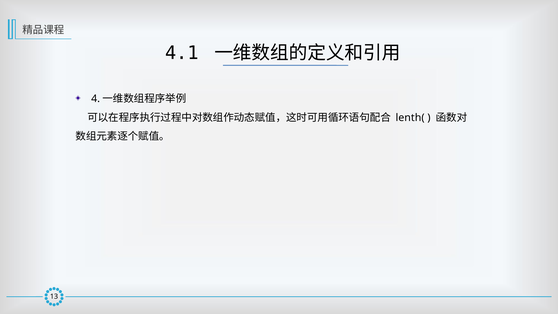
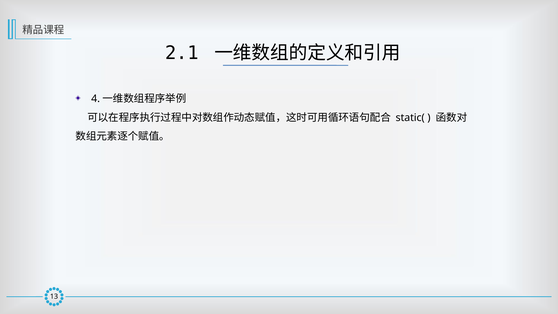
4.1: 4.1 -> 2.1 (182, 53)
lenth(: lenth( -> static( (410, 118)
